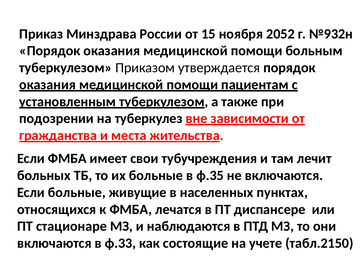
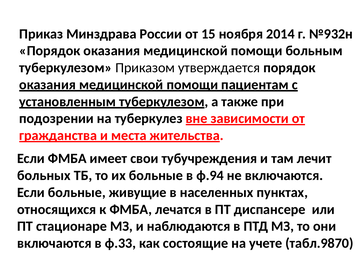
2052: 2052 -> 2014 (280, 34)
ф.35: ф.35 -> ф.94 (210, 175)
табл.2150: табл.2150 -> табл.9870 (319, 243)
